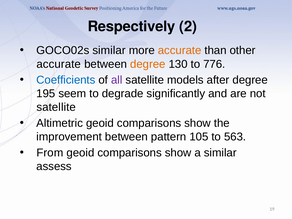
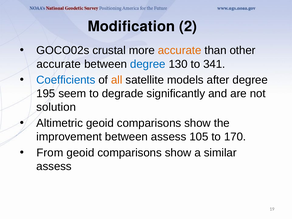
Respectively: Respectively -> Modification (131, 27)
GOCO02s similar: similar -> crustal (109, 50)
degree colour: orange -> blue (148, 64)
776: 776 -> 341 (214, 64)
all colour: purple -> orange (117, 80)
satellite: satellite -> solution (56, 107)
between pattern: pattern -> assess (169, 137)
563: 563 -> 170 (235, 137)
